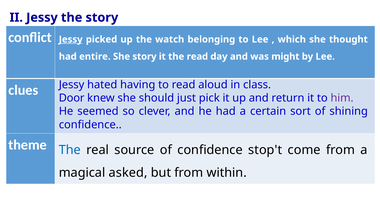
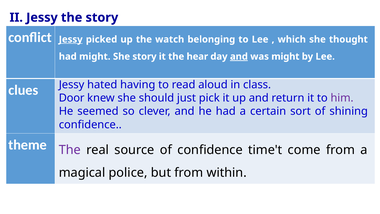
had entire: entire -> might (95, 56)
the read: read -> hear (197, 56)
and underline: none -> present (239, 56)
The colour: blue -> purple (70, 150)
stop't: stop't -> time't (265, 150)
asked: asked -> police (128, 173)
